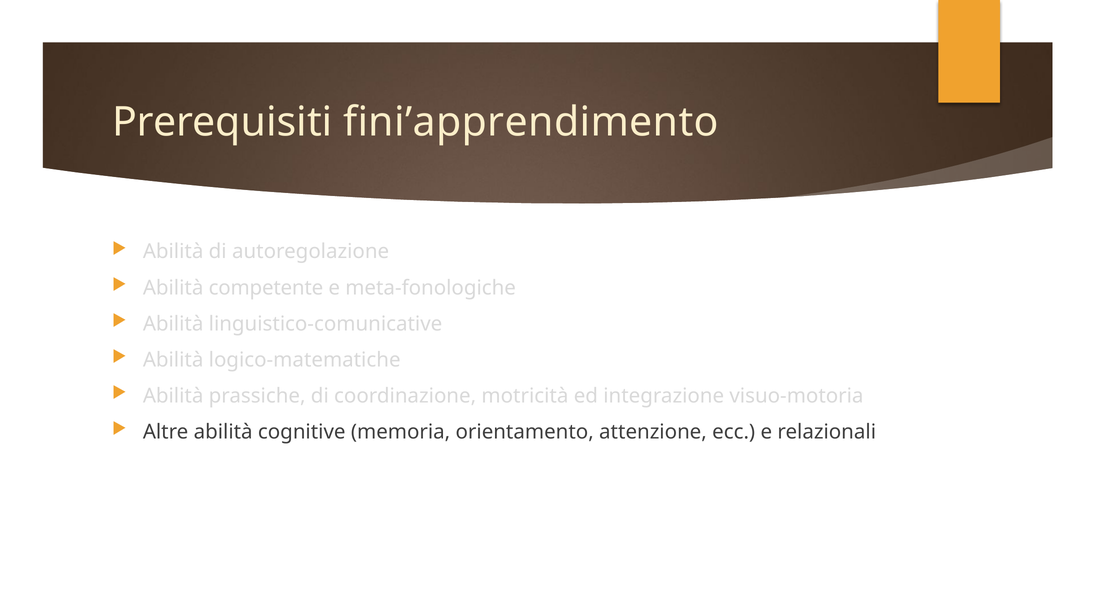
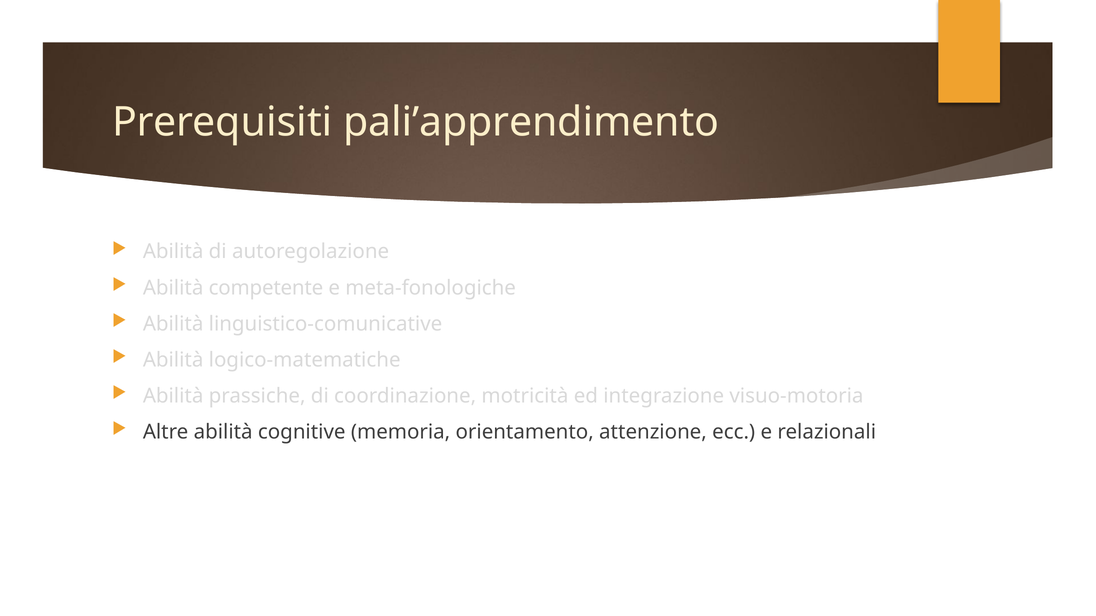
fini’apprendimento: fini’apprendimento -> pali’apprendimento (531, 122)
